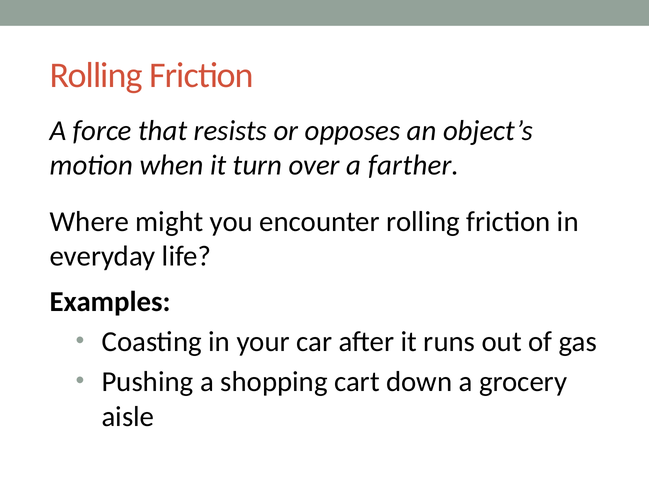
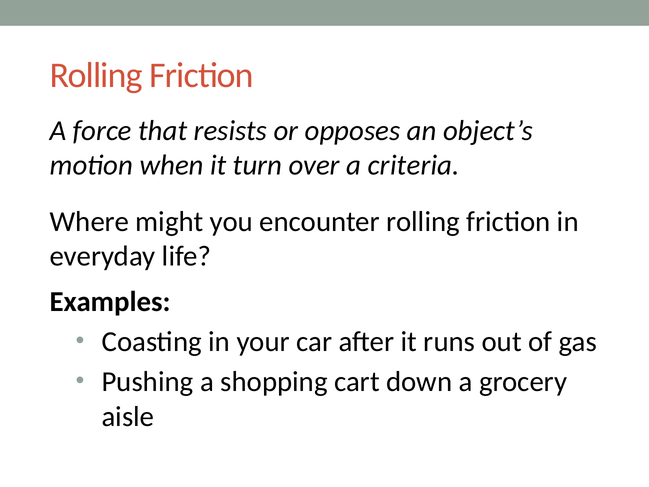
farther: farther -> criteria (414, 165)
